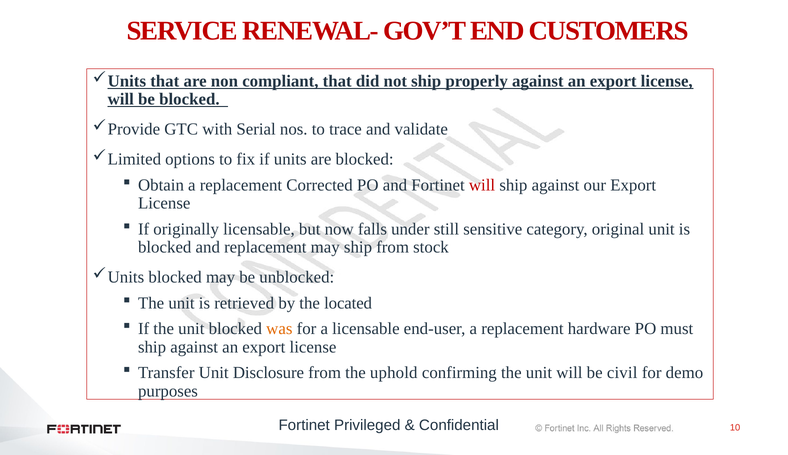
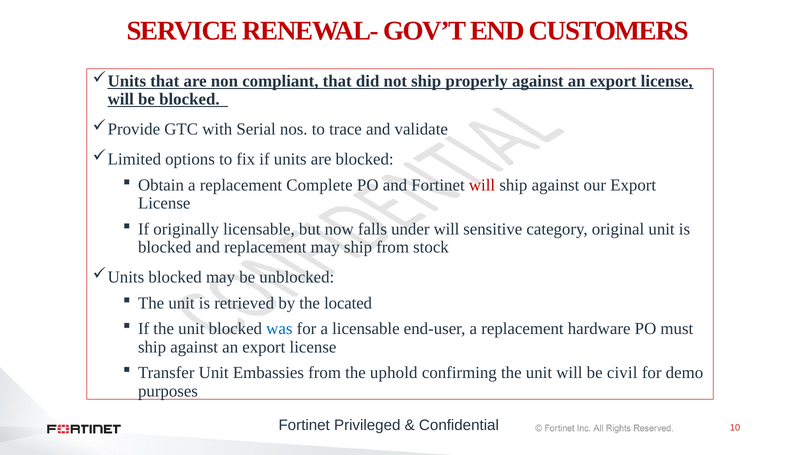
Corrected: Corrected -> Complete (319, 185)
under still: still -> will (446, 229)
was colour: orange -> blue (279, 328)
Disclosure: Disclosure -> Embassies (268, 372)
